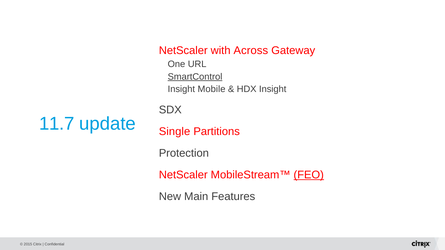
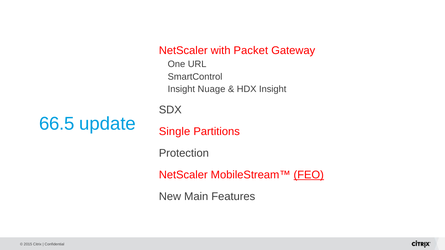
Across: Across -> Packet (251, 51)
SmartControl underline: present -> none (195, 77)
Mobile: Mobile -> Nuage (212, 89)
11.7: 11.7 -> 66.5 (57, 124)
